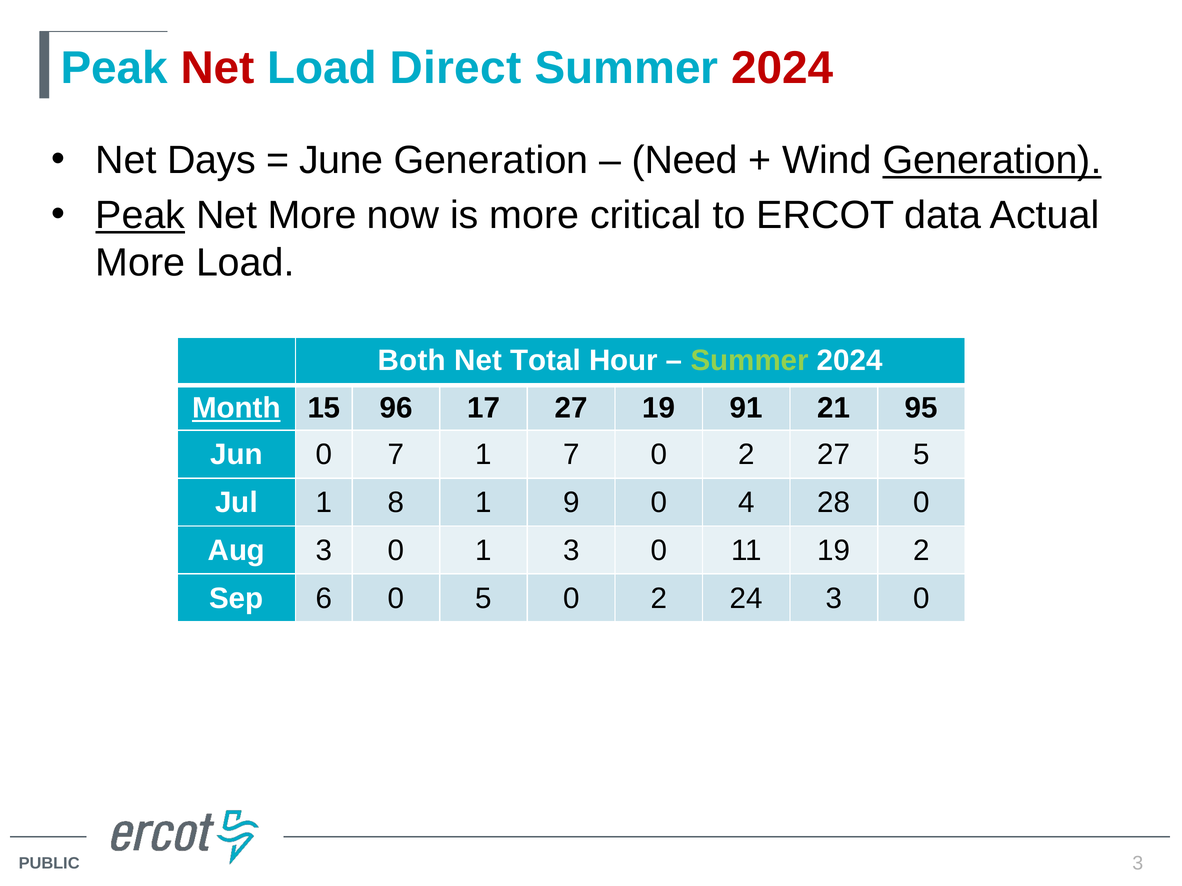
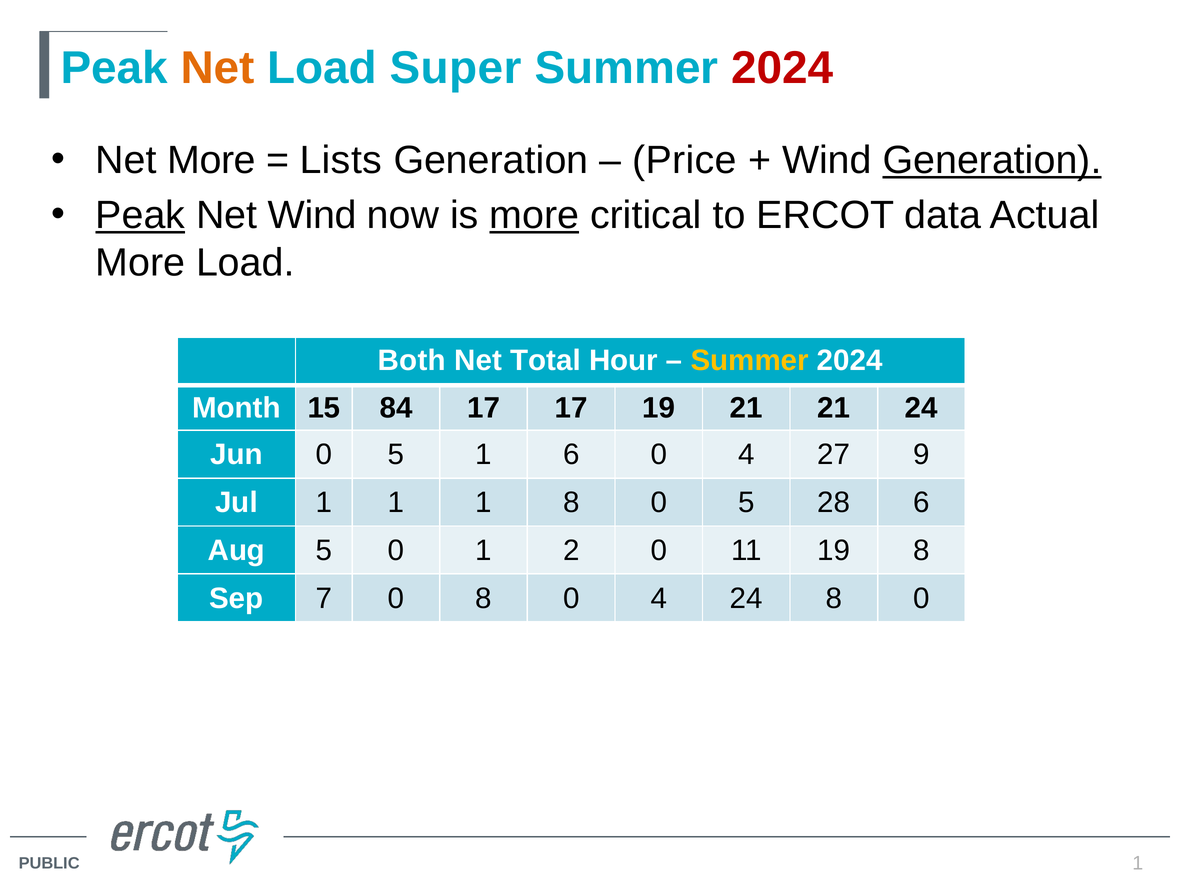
Net colour: red -> orange (218, 68)
Direct: Direct -> Super (456, 68)
Net Days: Days -> More (211, 160)
June: June -> Lists (341, 160)
Need: Need -> Price (684, 160)
Net More: More -> Wind (312, 215)
more underline: none -> present (534, 215)
Summer colour: light green -> yellow (750, 360)
Month underline: present -> none (236, 408)
96: 96 -> 84 (396, 408)
17 27: 27 -> 17 (571, 408)
19 91: 91 -> 21 (746, 408)
21 95: 95 -> 24 (921, 408)
Jun 0 7: 7 -> 5 (396, 455)
1 7: 7 -> 6 (571, 455)
2: 2 -> 4 (746, 455)
27 5: 5 -> 9 (921, 455)
Jul 1 8: 8 -> 1 (396, 503)
1 9: 9 -> 8 (571, 503)
4: 4 -> 5 (746, 503)
28 0: 0 -> 6 (921, 503)
Aug 3: 3 -> 5 (324, 551)
1 3: 3 -> 2 (571, 551)
19 2: 2 -> 8 (921, 551)
6: 6 -> 7 (324, 599)
0 5: 5 -> 8 (484, 599)
2: 2 -> 4 (659, 599)
24 3: 3 -> 8 (834, 599)
3: 3 -> 1 (1138, 864)
